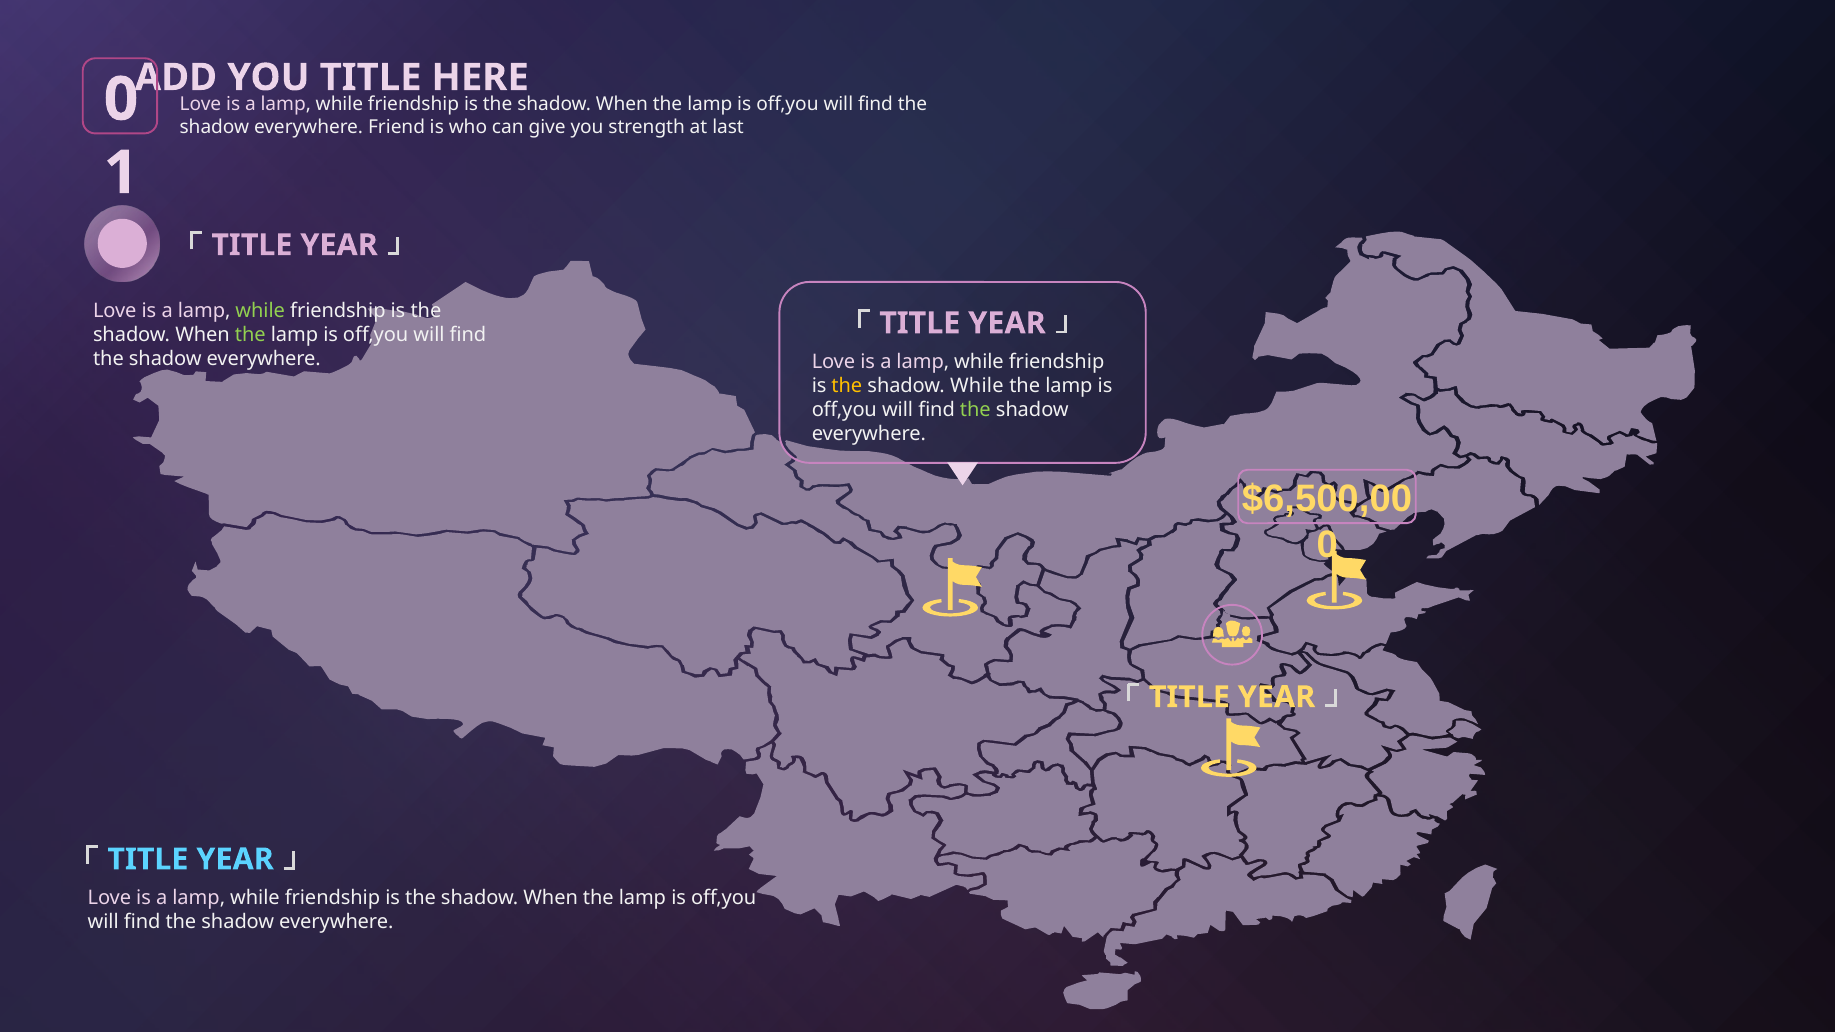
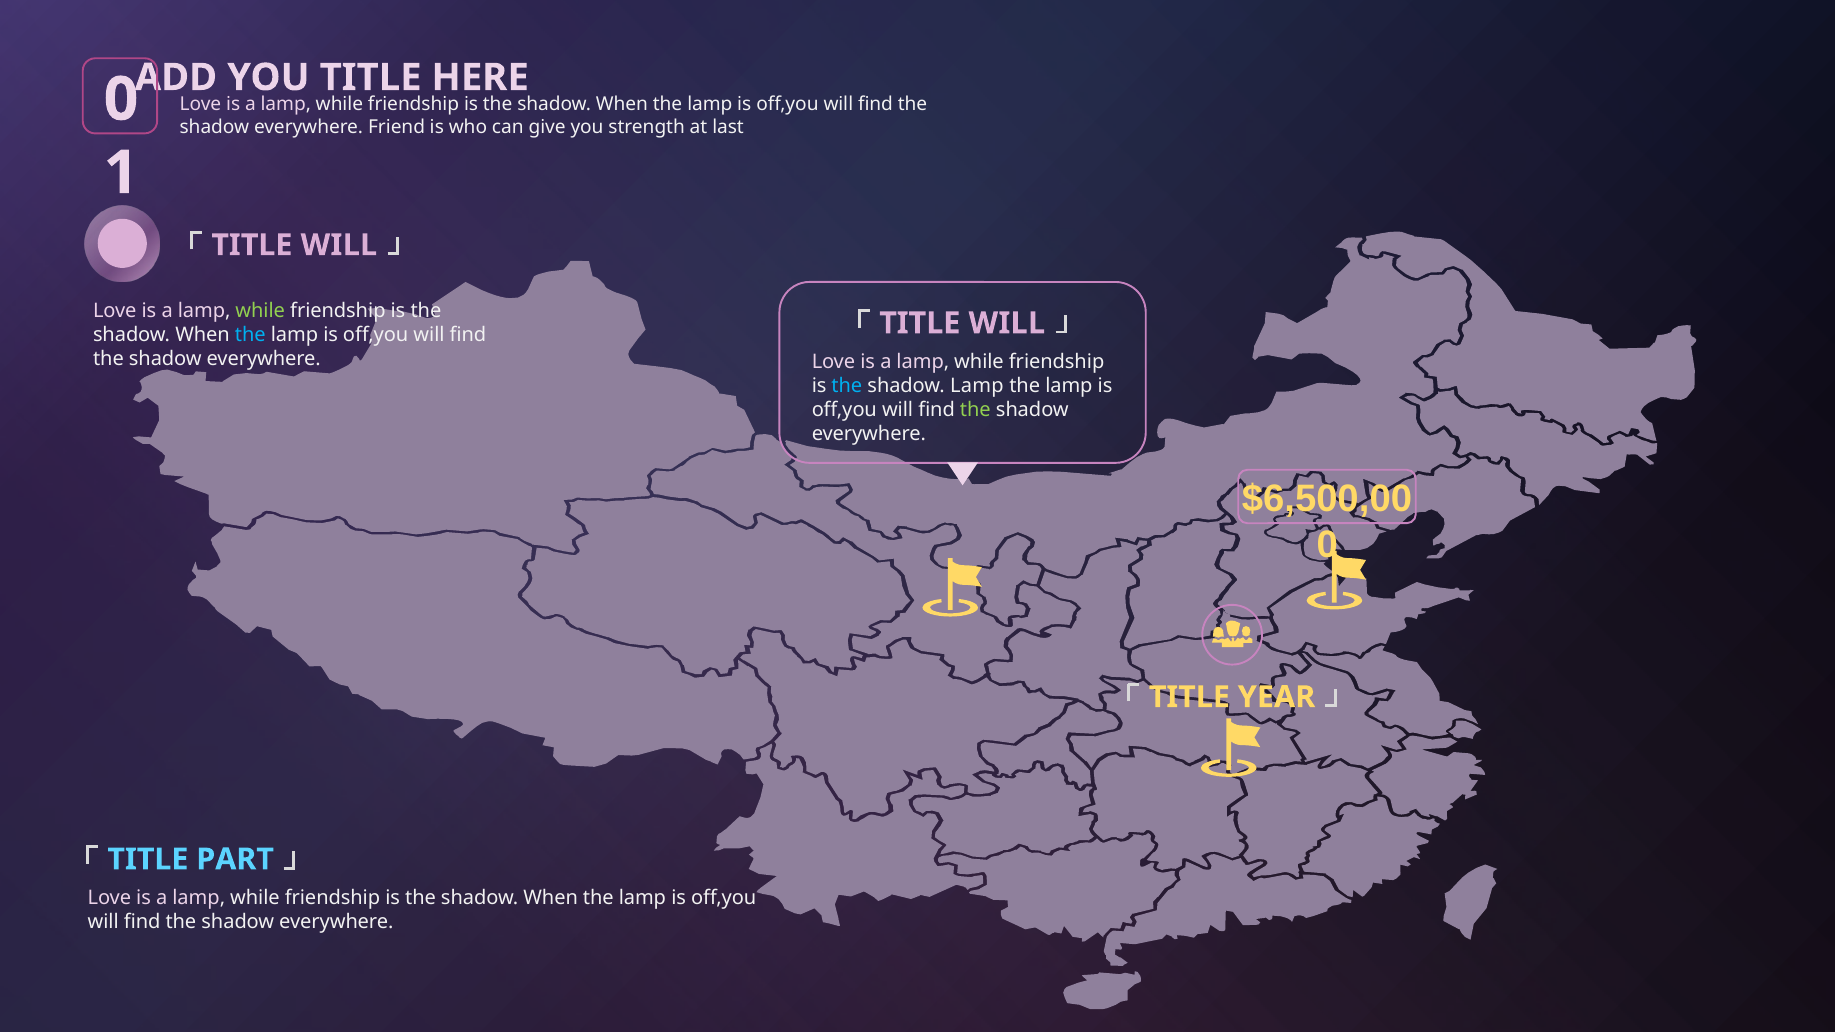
YEAR: YEAR -> WILL (339, 245)
YEAR: YEAR -> WILL (1007, 323)
the colour: light green -> light blue (250, 335)
the colour: yellow -> light blue (847, 386)
shadow While: While -> Lamp (977, 386)
YEAR: YEAR -> PART (235, 859)
